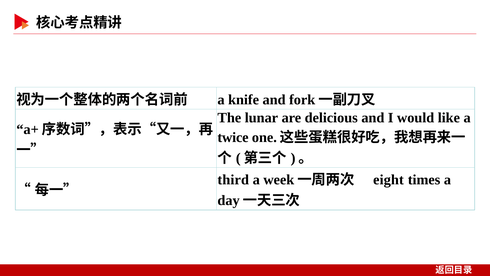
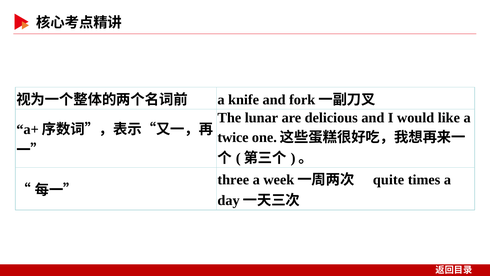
third: third -> three (233, 180)
eight: eight -> quite (389, 180)
